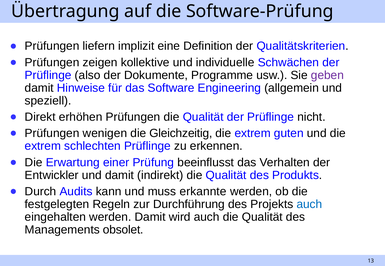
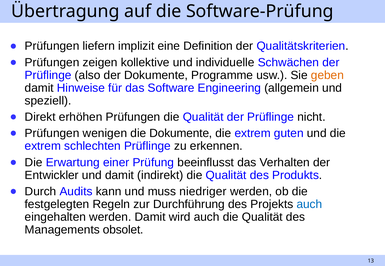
geben colour: purple -> orange (327, 75)
die Gleichzeitig: Gleichzeitig -> Dokumente (181, 134)
erkannte: erkannte -> niedriger (203, 192)
